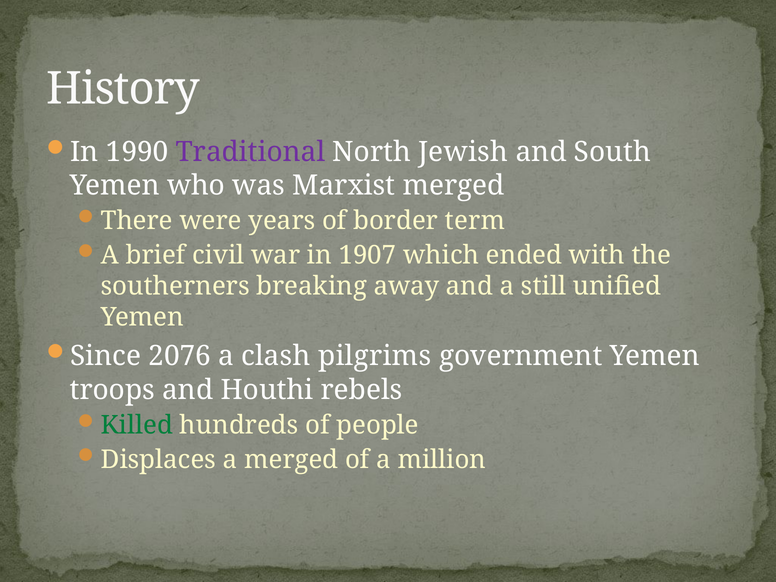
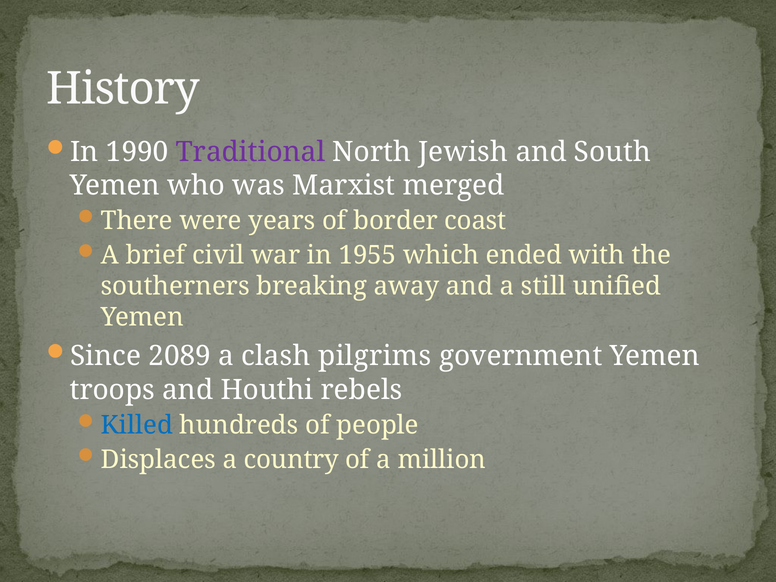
term: term -> coast (475, 221)
1907: 1907 -> 1955 (368, 255)
2076: 2076 -> 2089 (180, 356)
Killed colour: green -> blue (137, 425)
a merged: merged -> country (291, 460)
